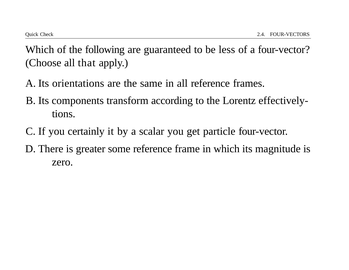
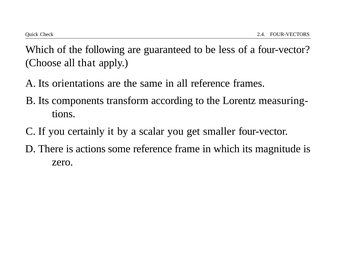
effectively-: effectively- -> measuring- (283, 101)
particle: particle -> smaller (219, 131)
greater: greater -> actions (91, 149)
